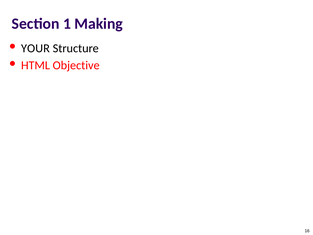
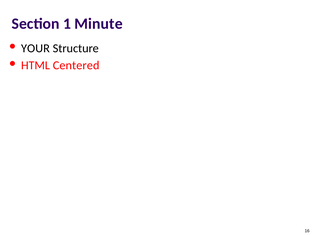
Making: Making -> Minute (99, 24)
Objective: Objective -> Centered (76, 65)
